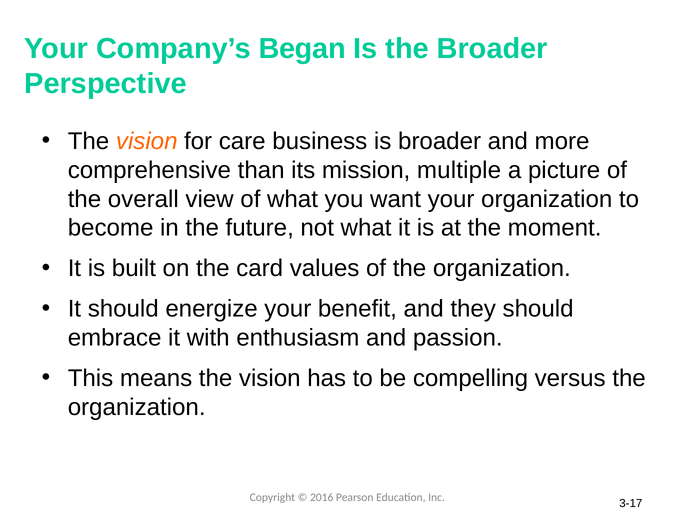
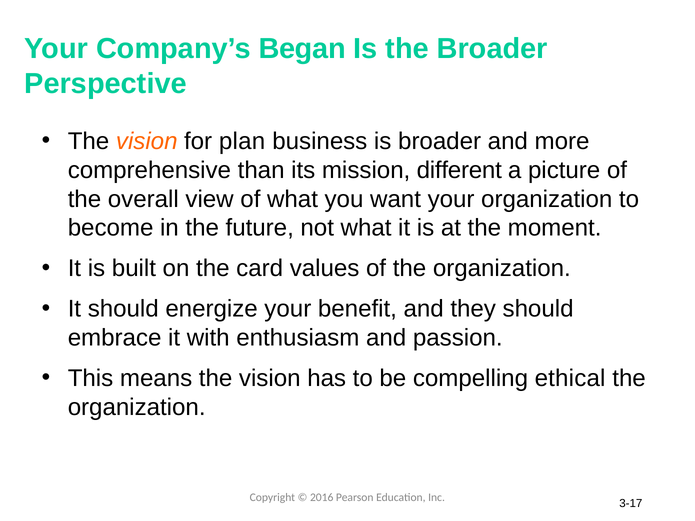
care: care -> plan (242, 141)
multiple: multiple -> different (459, 170)
versus: versus -> ethical (570, 379)
